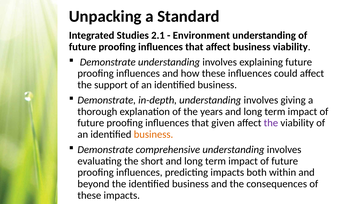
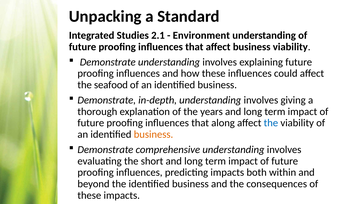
support: support -> seafood (111, 85)
given: given -> along (223, 123)
the colour: purple -> blue (271, 123)
